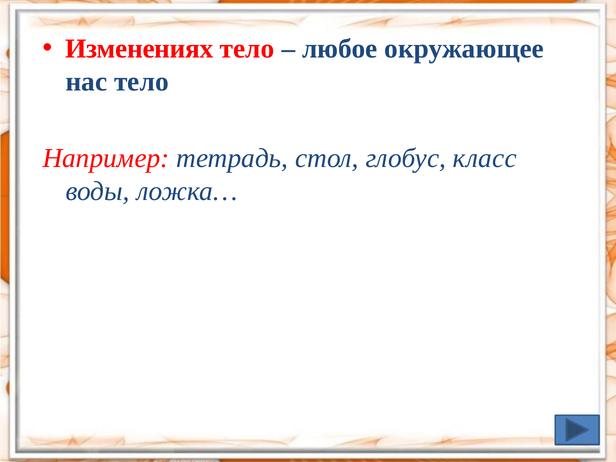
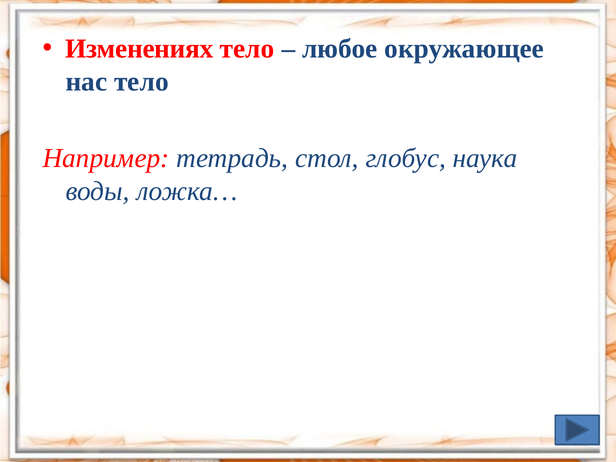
класс: класс -> наука (485, 158)
